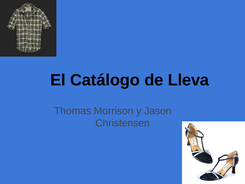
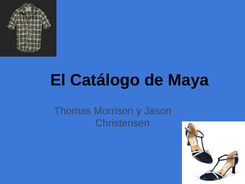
Lleva: Lleva -> Maya (188, 80)
